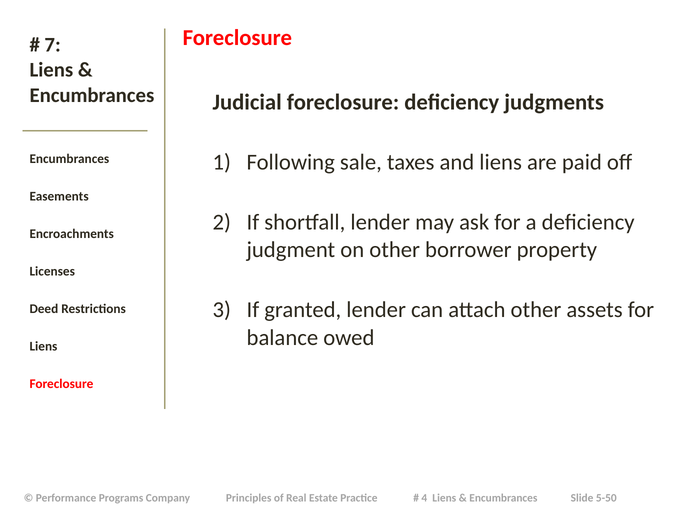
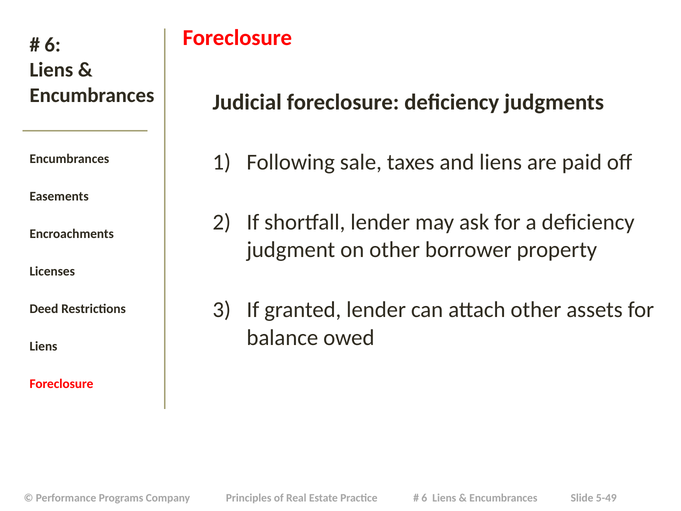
7: 7 -> 6 (53, 45)
4: 4 -> 6 (424, 498)
5-50: 5-50 -> 5-49 (606, 498)
